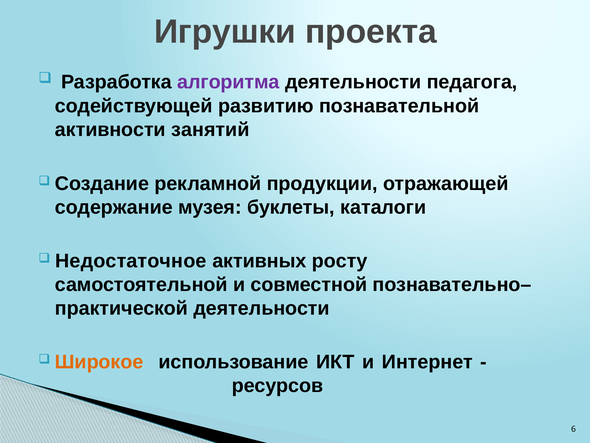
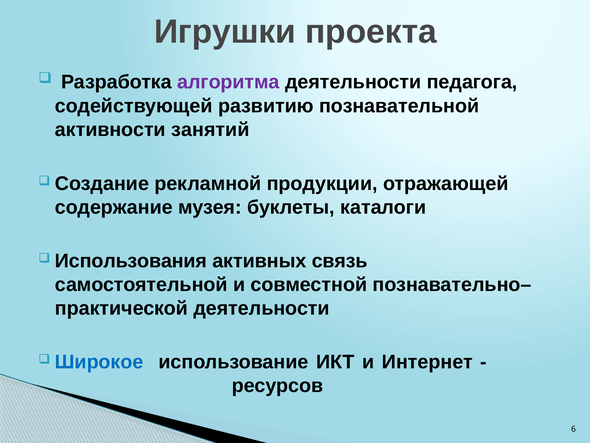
Недостаточное: Недостаточное -> Использования (131, 261)
росту: росту -> связь (340, 261)
Широкое colour: orange -> blue (99, 362)
